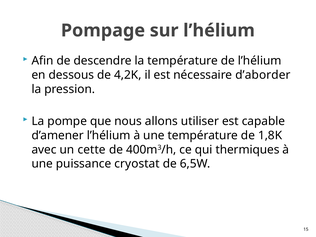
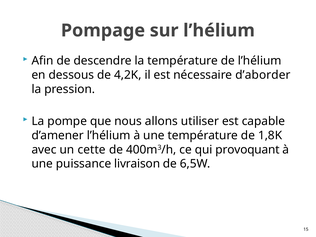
thermiques: thermiques -> provoquant (248, 150)
cryostat: cryostat -> livraison (137, 164)
